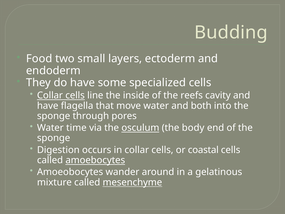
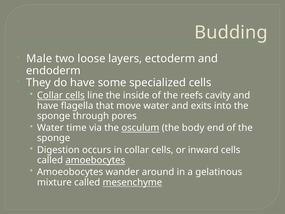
Food: Food -> Male (39, 59)
small: small -> loose (91, 59)
both: both -> exits (201, 106)
coastal: coastal -> inward (203, 150)
